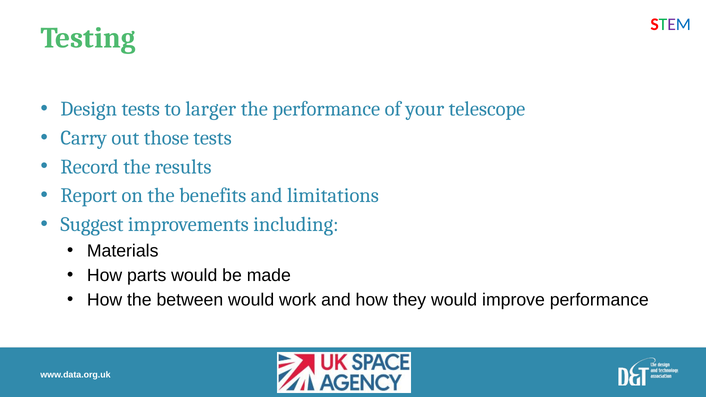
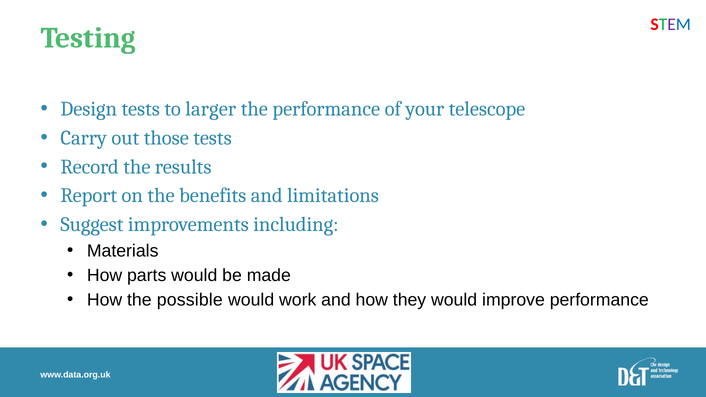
between: between -> possible (190, 300)
